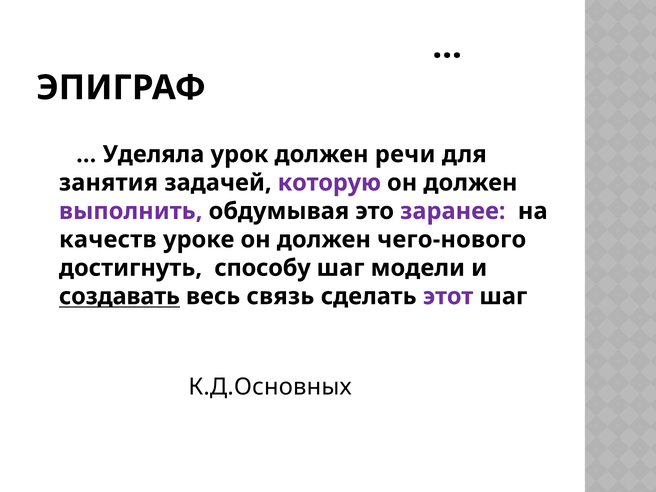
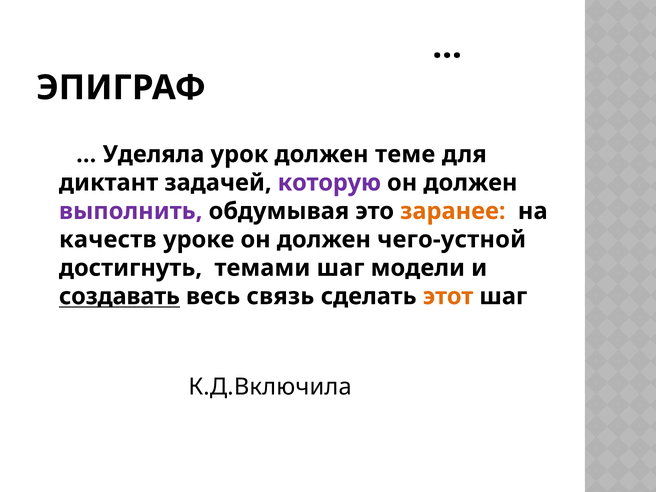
речи: речи -> теме (405, 154)
занятия: занятия -> диктант (109, 183)
заранее colour: purple -> orange (453, 211)
чего-нового: чего-нового -> чего-устной (452, 240)
способу: способу -> темами (262, 268)
этот colour: purple -> orange (448, 296)
К.Д.Основных: К.Д.Основных -> К.Д.Включила (270, 387)
